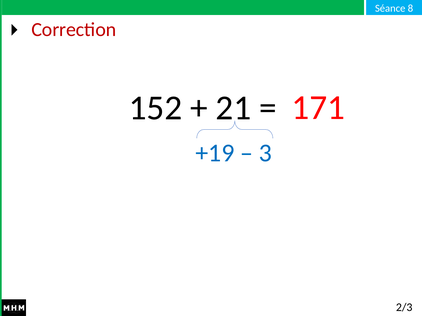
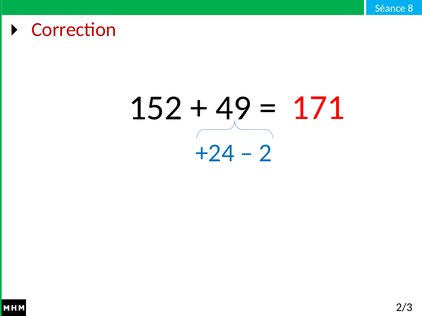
21: 21 -> 49 (233, 108)
+19: +19 -> +24 (215, 153)
3: 3 -> 2 (265, 153)
